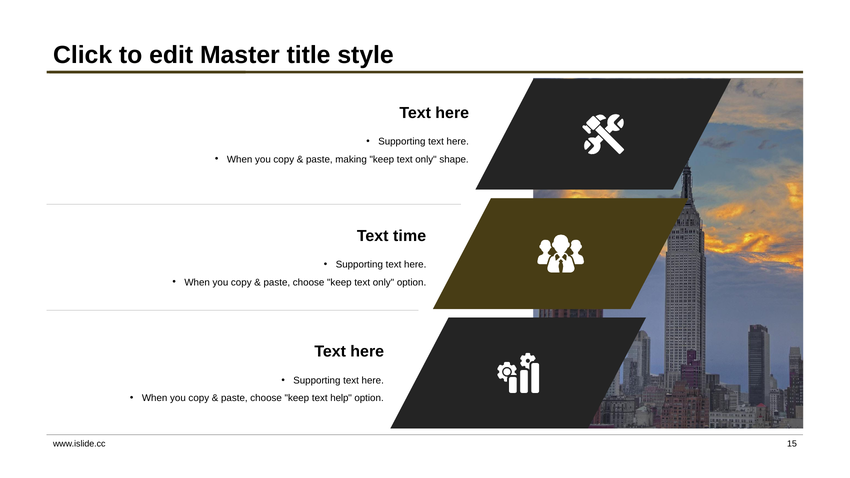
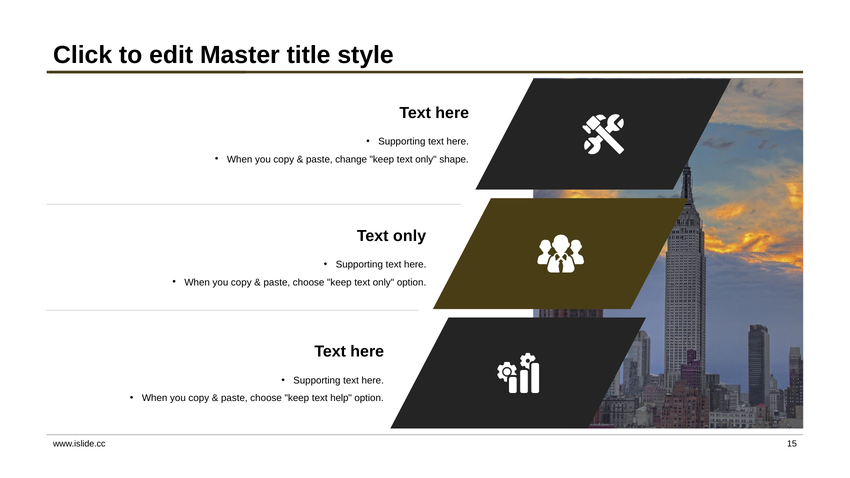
making: making -> change (351, 159)
time: time -> only (410, 236)
